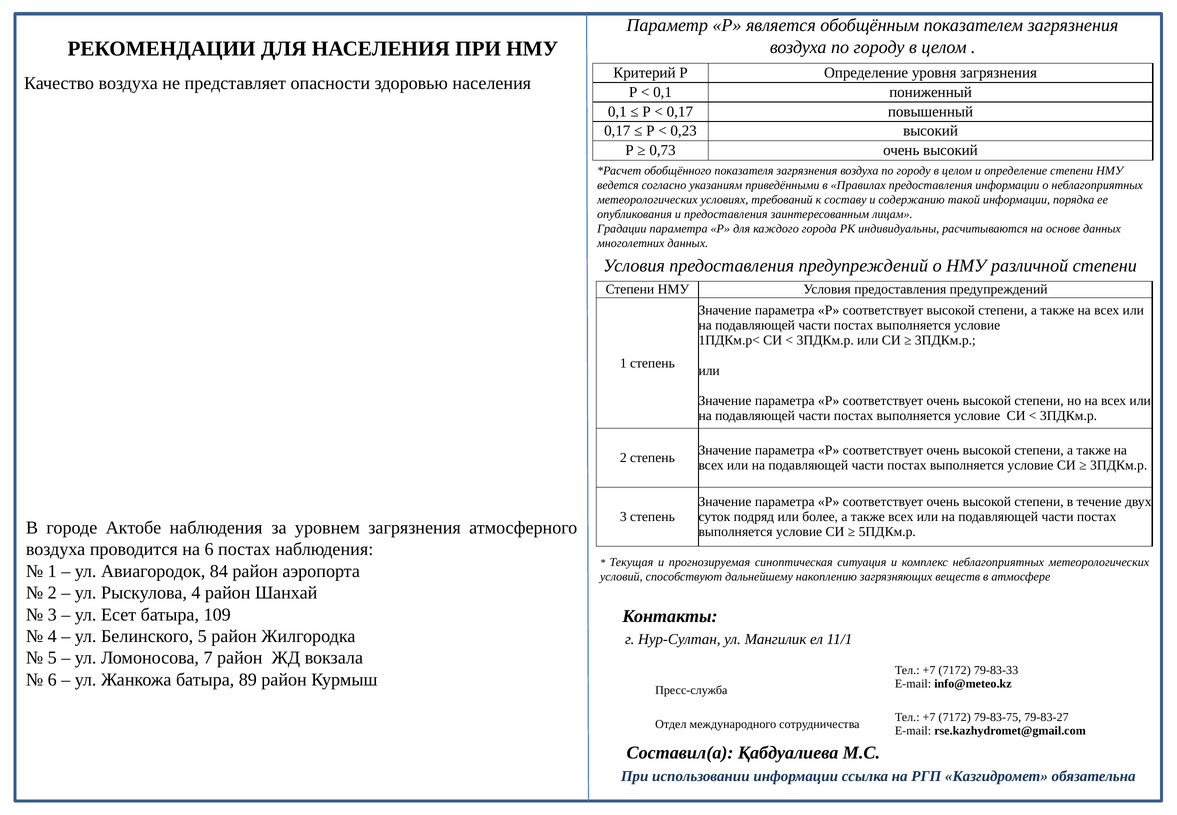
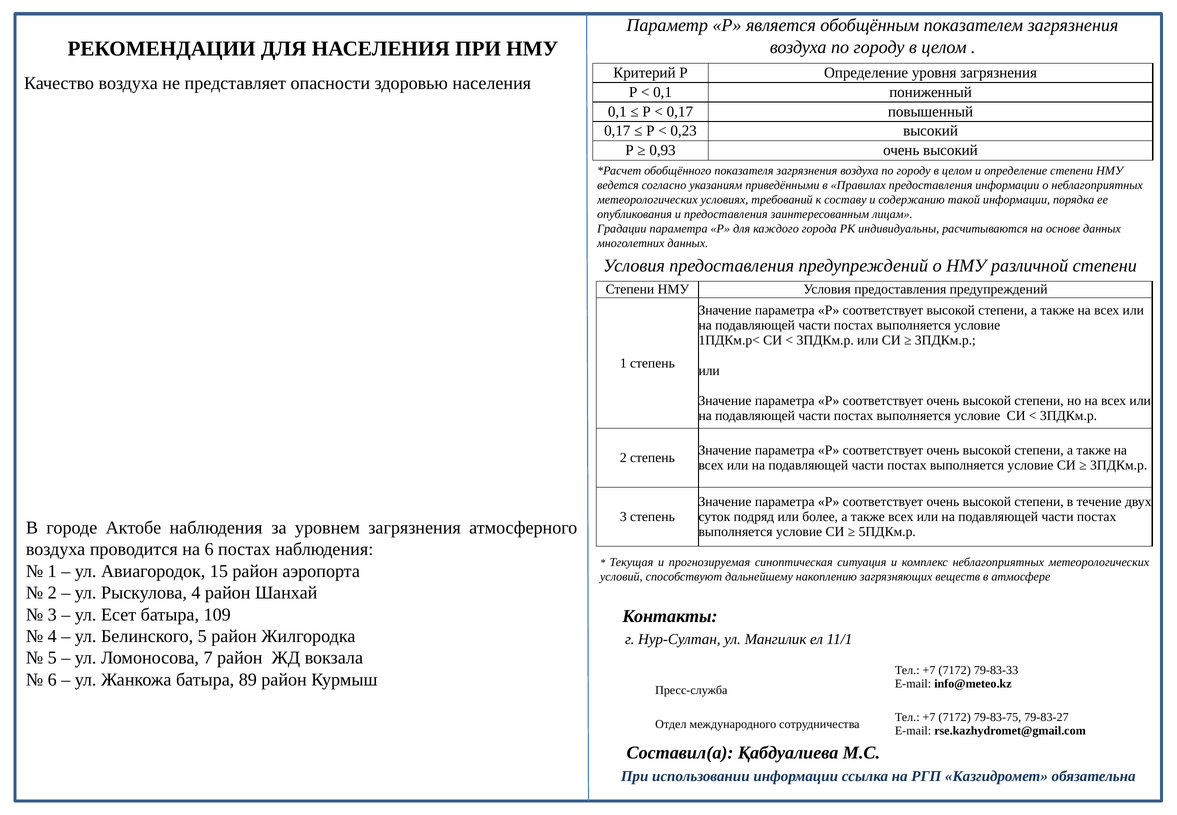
0,73: 0,73 -> 0,93 (663, 150)
84: 84 -> 15 (219, 571)
